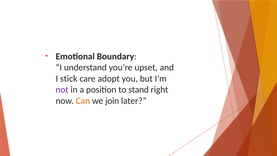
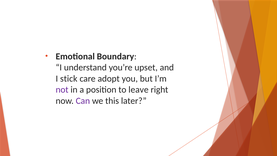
stand: stand -> leave (138, 90)
Can colour: orange -> purple (83, 101)
join: join -> this (112, 101)
